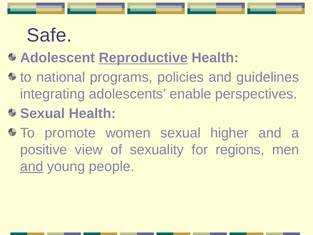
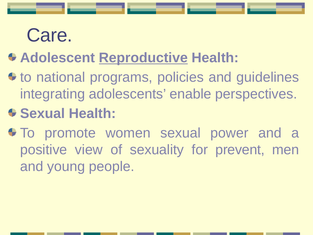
Safe: Safe -> Care (50, 35)
higher: higher -> power (229, 133)
regions: regions -> prevent (240, 150)
and underline: present -> none (32, 166)
